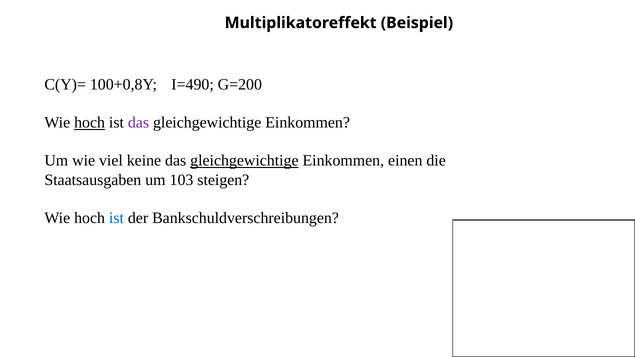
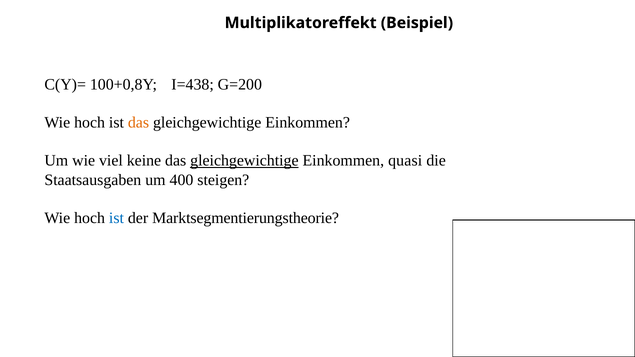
I=490: I=490 -> I=438 (193, 85)
hoch underline: present -> none (90, 123)
das colour: purple -> orange (138, 123)
einen: einen -> quasi (405, 161)
103: 103 -> 400 (181, 180)
Bankschuldverschreibungen: Bankschuldverschreibungen -> Marktsegmentierungstheorie (246, 218)
